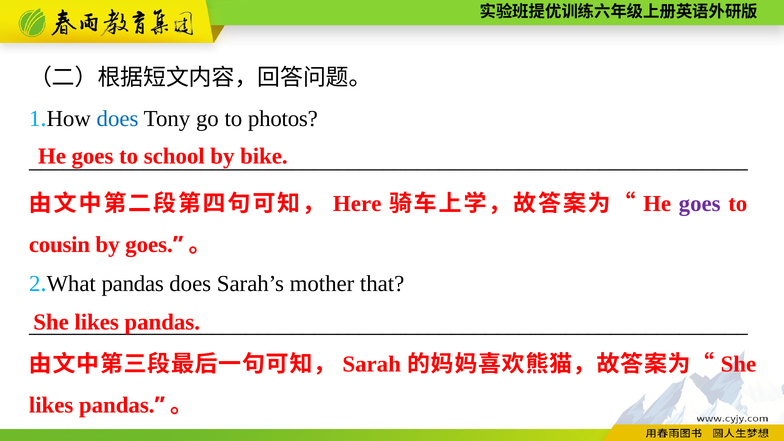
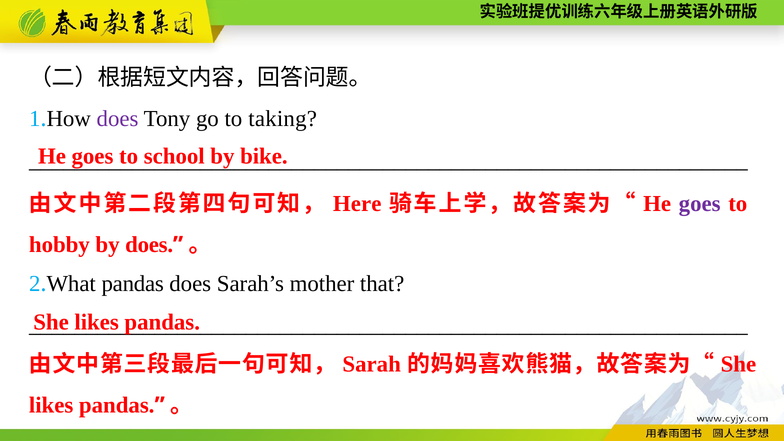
does colour: blue -> purple (118, 119)
photos: photos -> taking (283, 119)
cousin: cousin -> hobby (59, 245)
by goes: goes -> does (149, 245)
